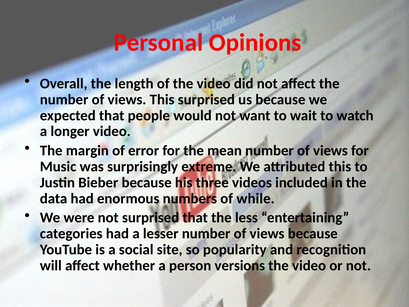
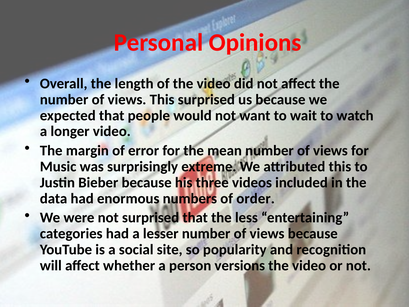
while: while -> order (256, 198)
